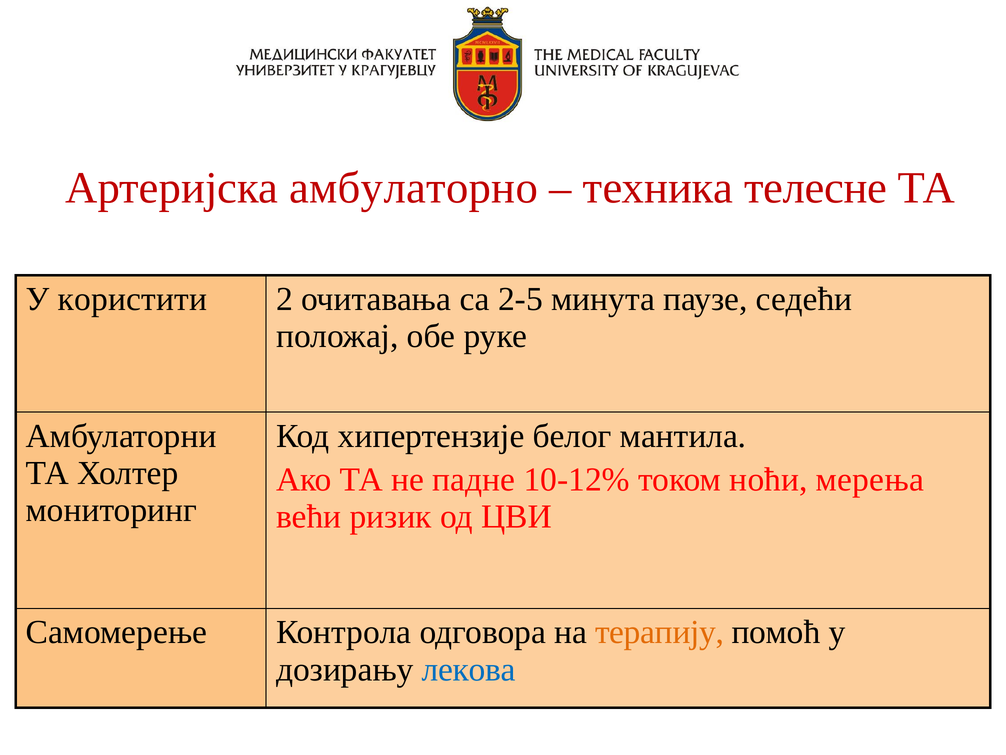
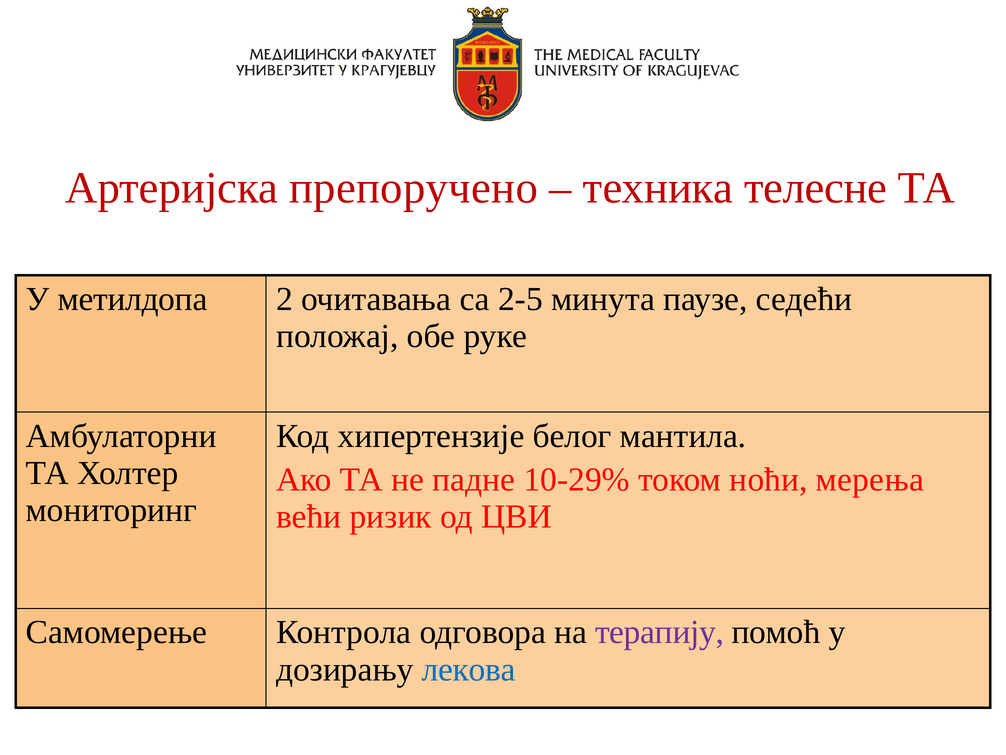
амбулаторно: амбулаторно -> препоручено (414, 188)
користити: користити -> метилдопа (133, 299)
10-12%: 10-12% -> 10-29% (577, 479)
терапију colour: orange -> purple (660, 632)
